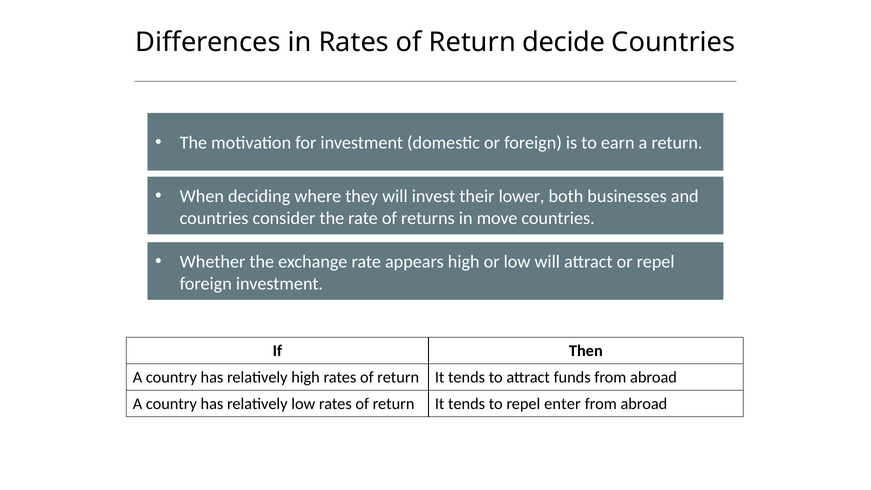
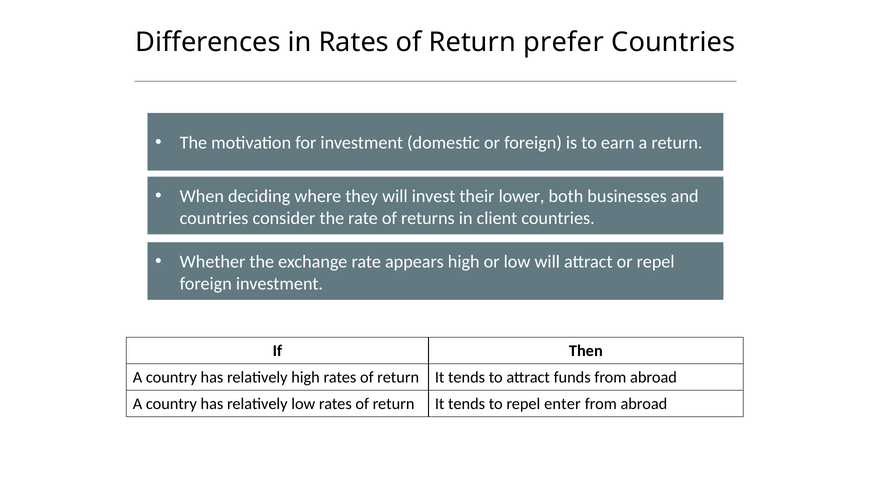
decide: decide -> prefer (564, 42)
move: move -> client (497, 218)
